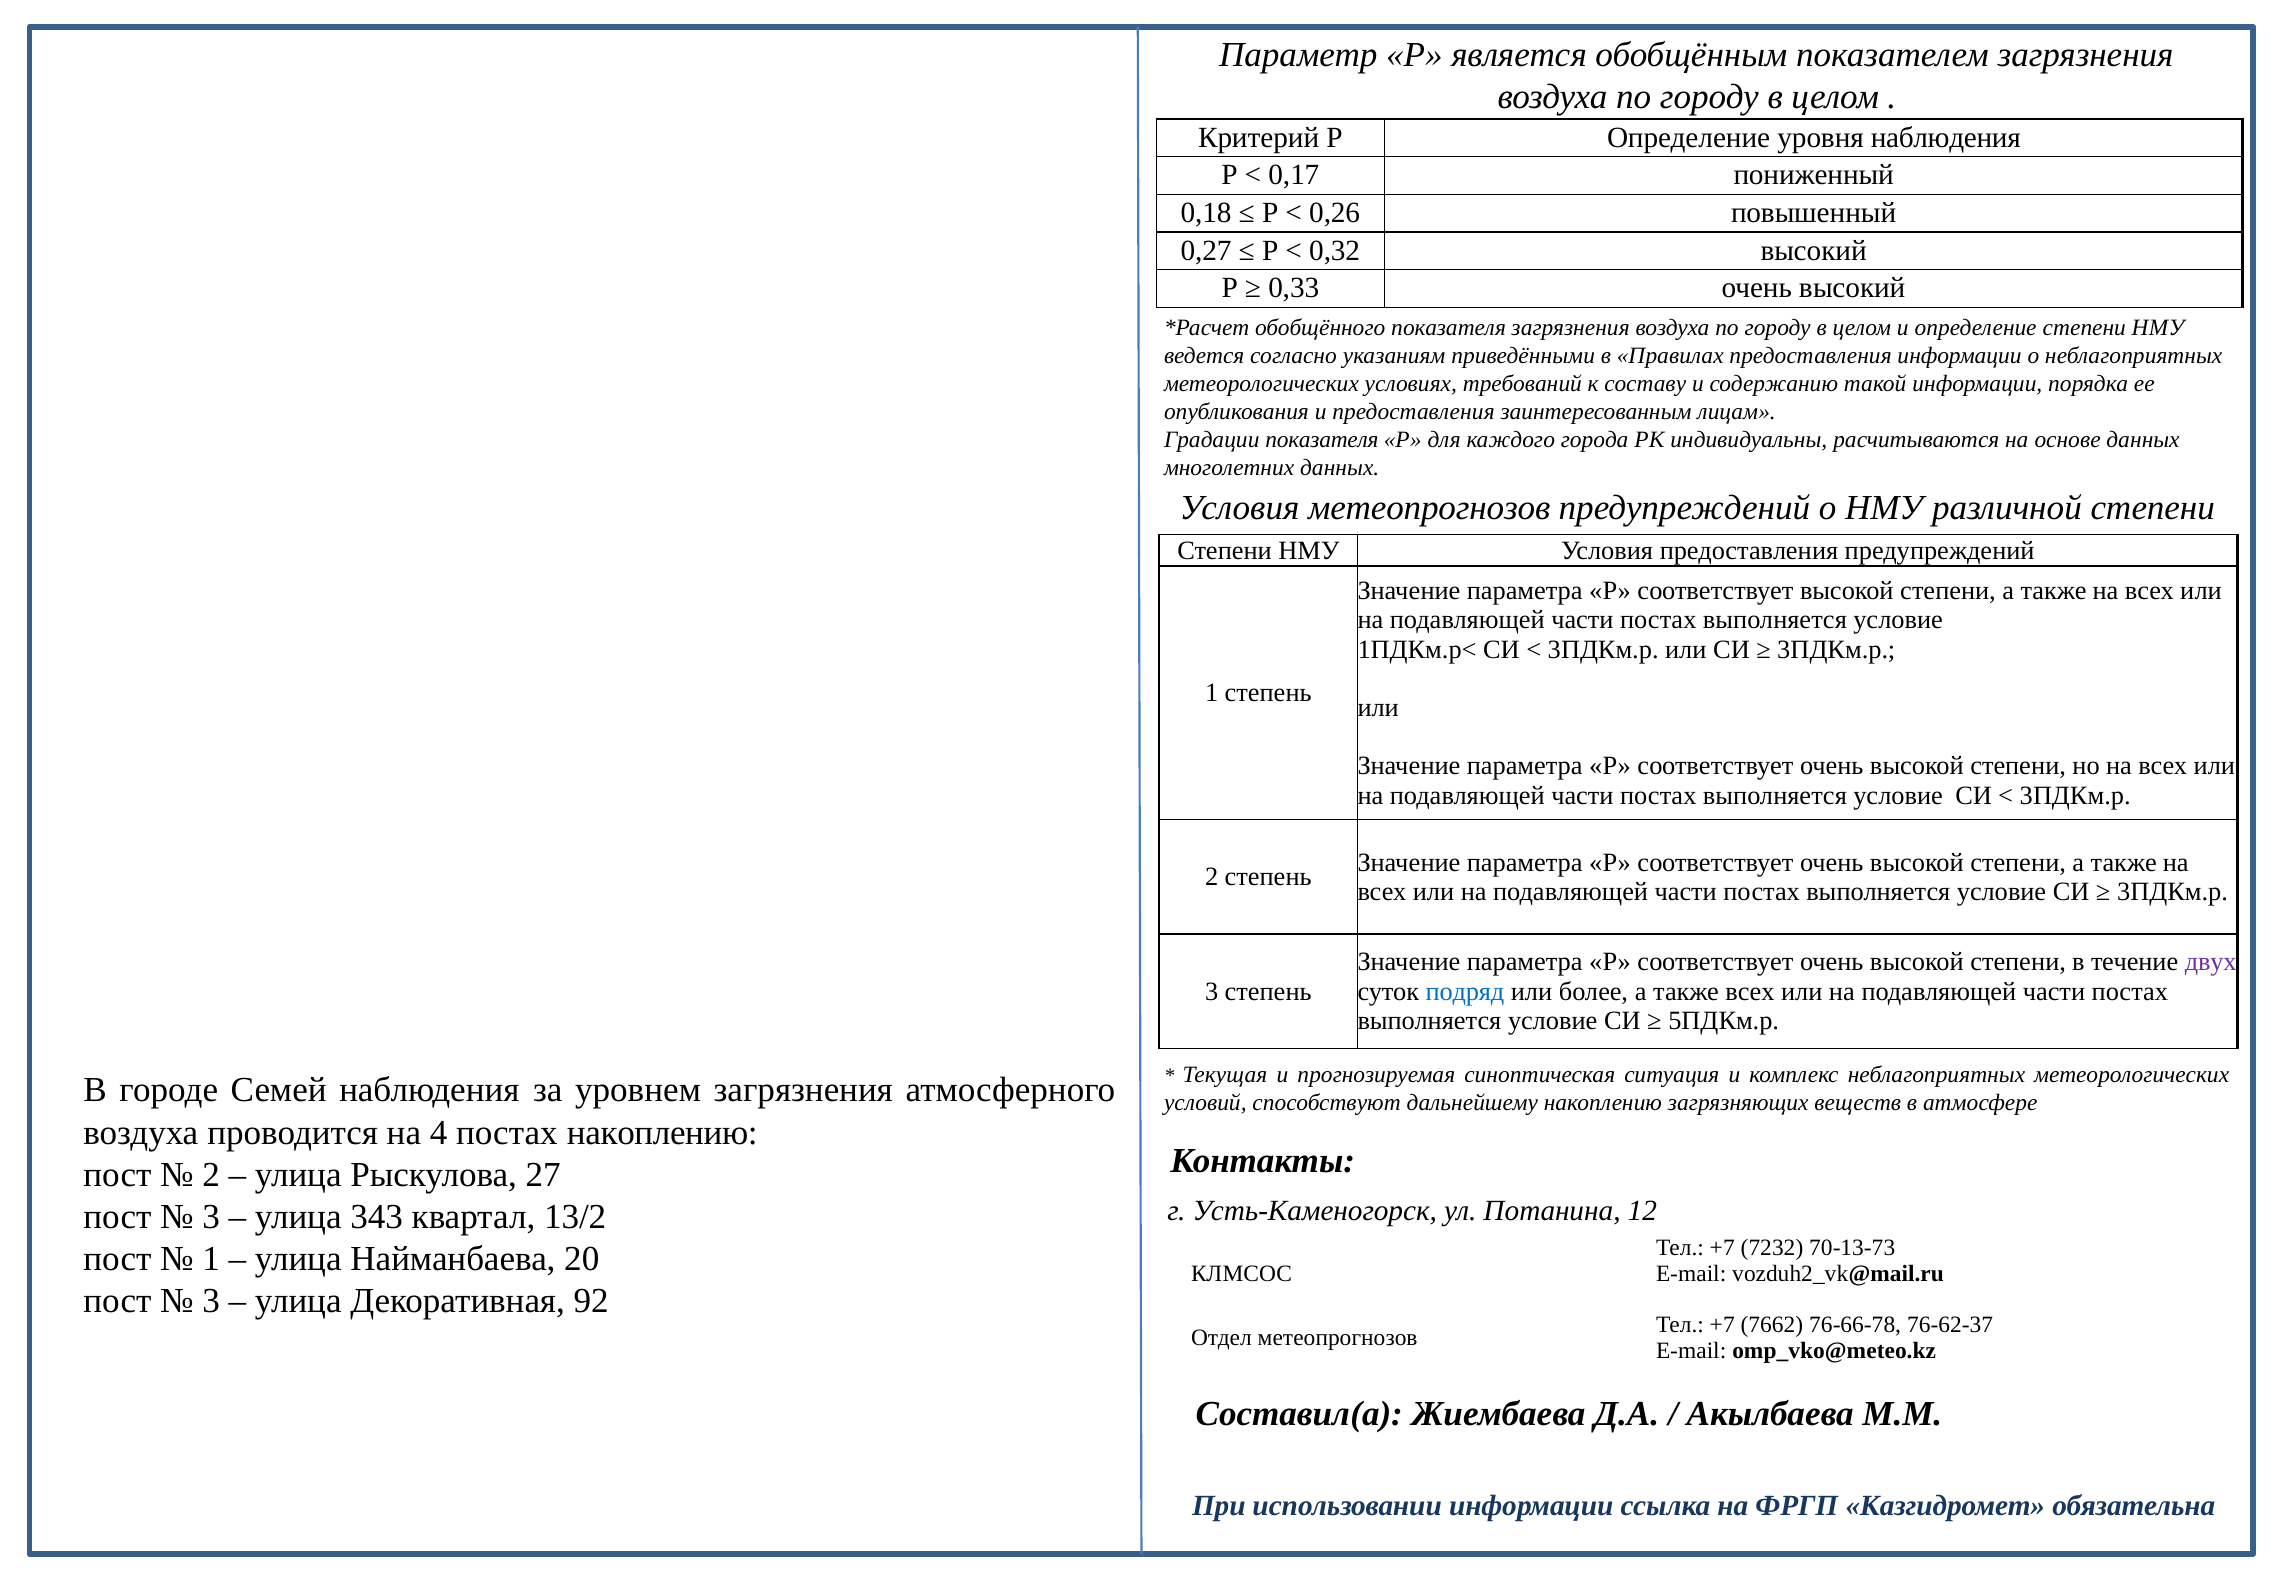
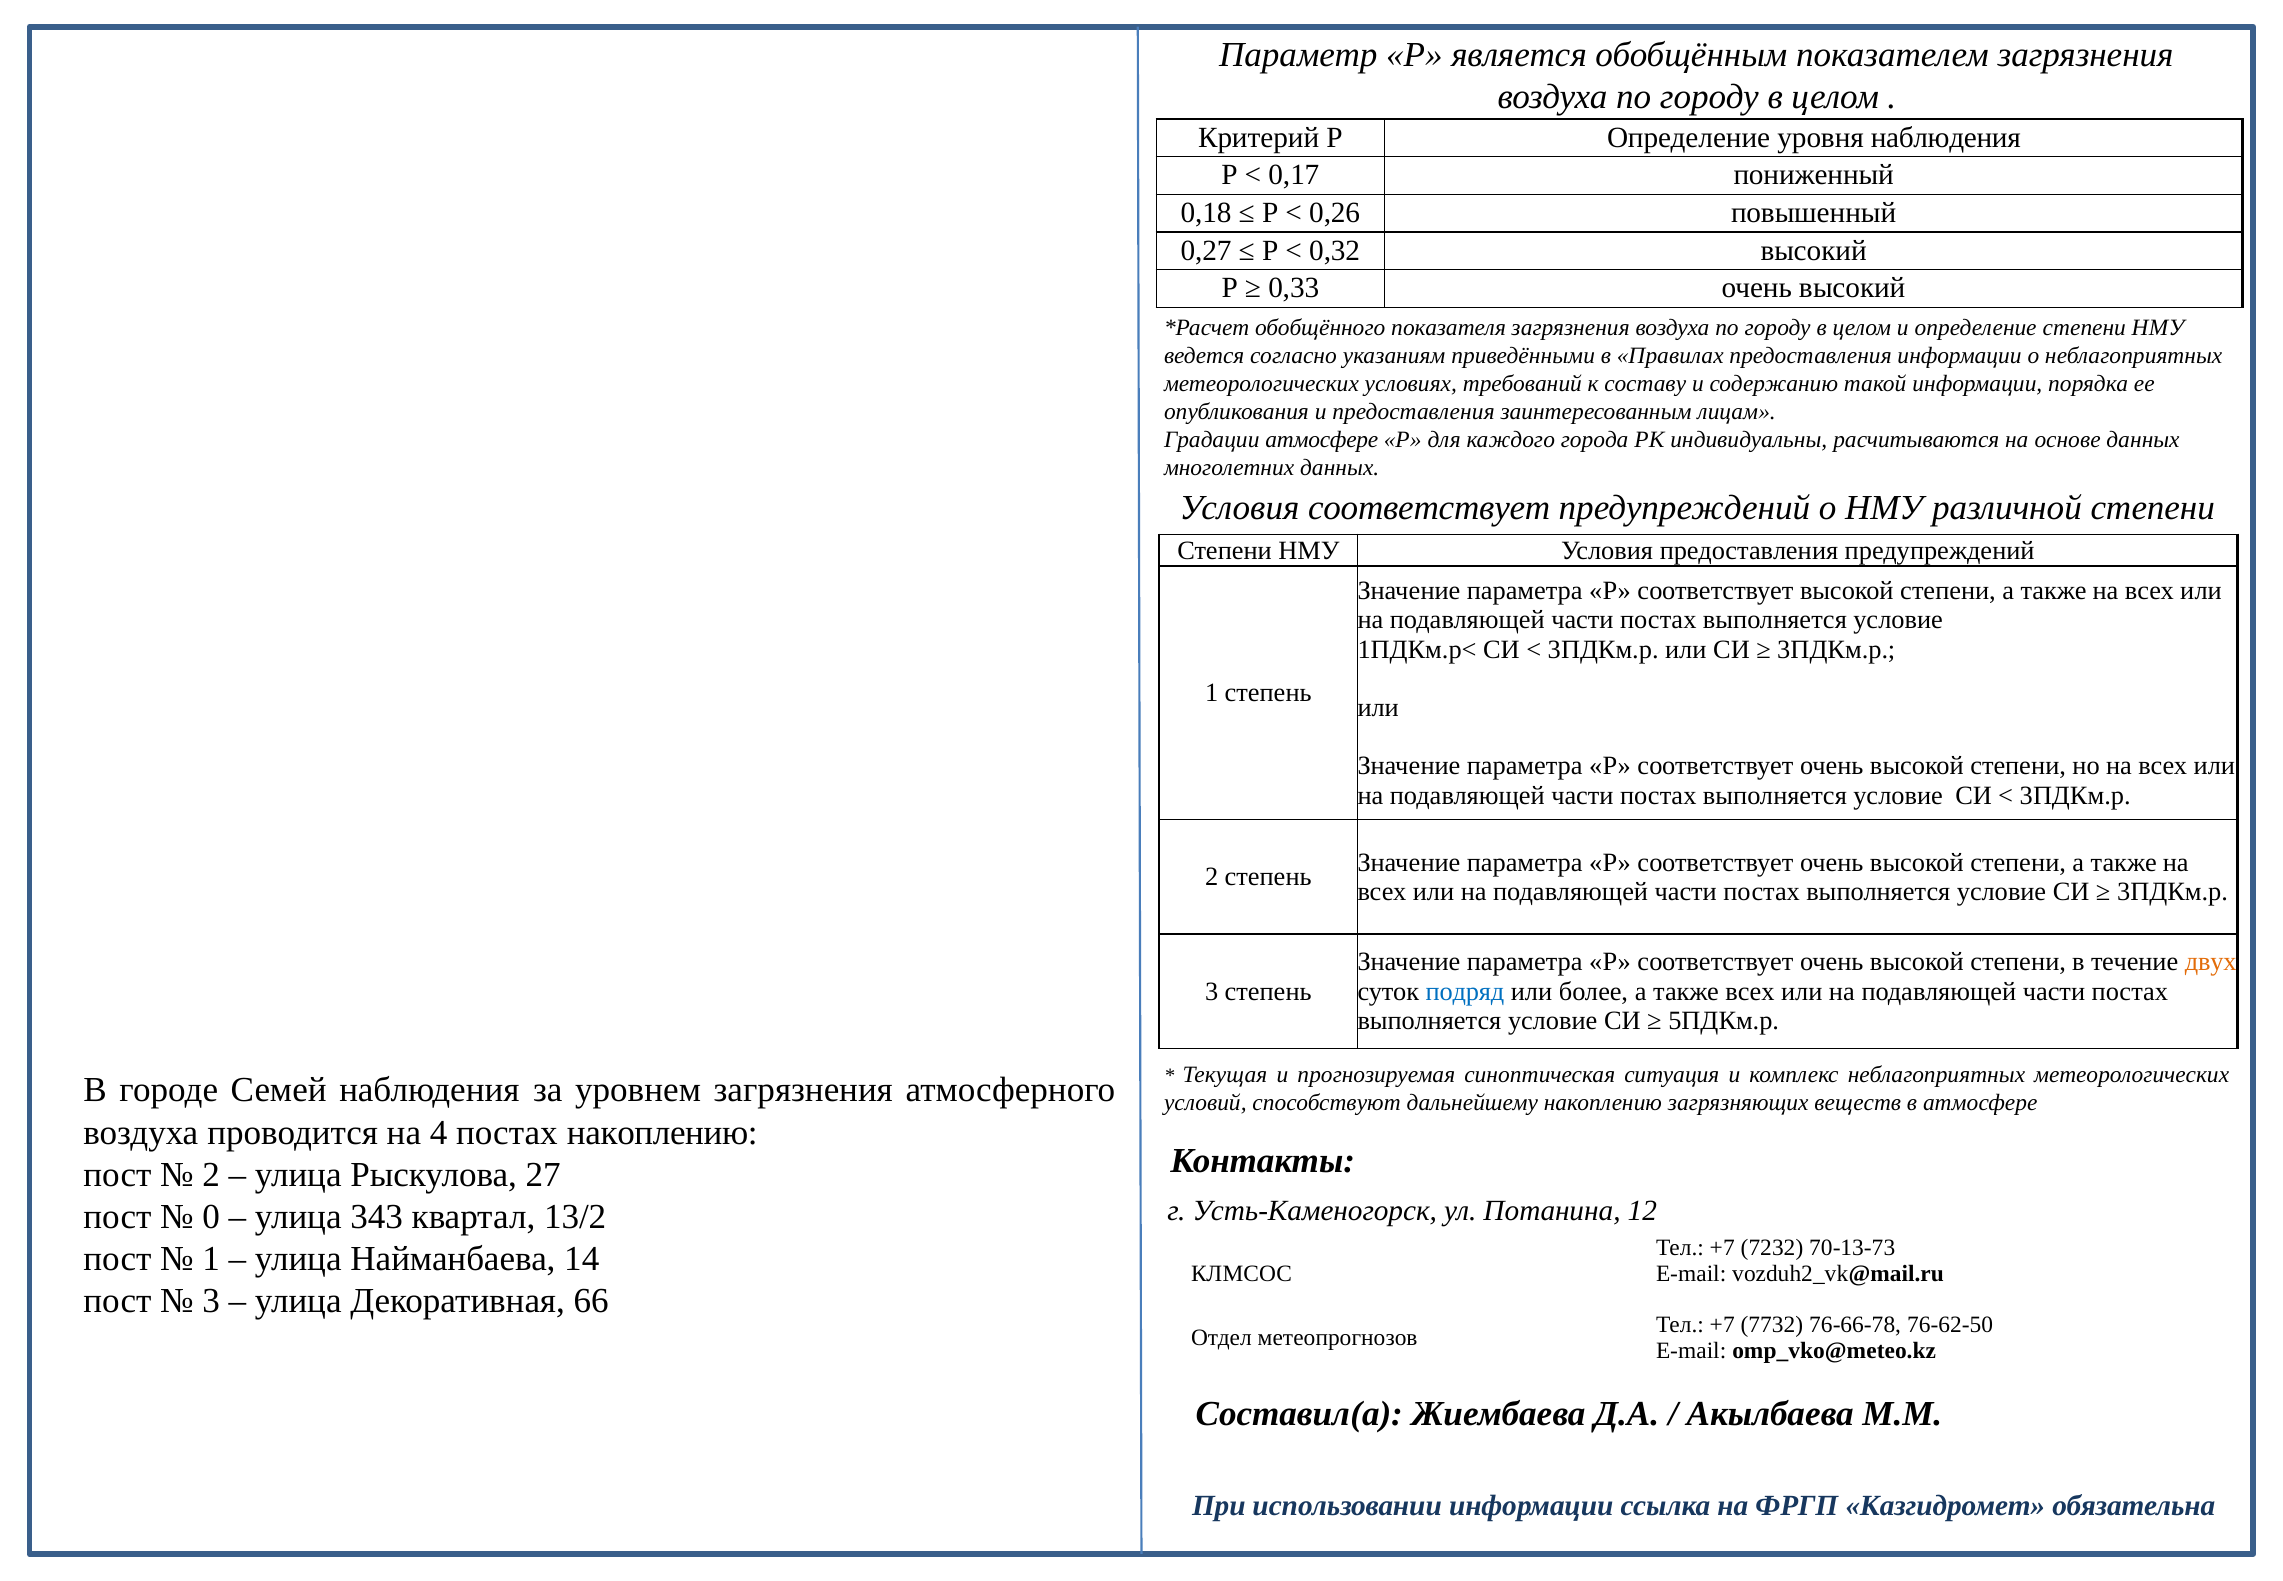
Градации показателя: показателя -> атмосфере (1322, 440)
Условия метеопрогнозов: метеопрогнозов -> соответствует (1429, 508)
двух colour: purple -> orange (2211, 962)
3: 3 -> 0 (211, 1216)
20: 20 -> 14 (582, 1259)
92: 92 -> 66 (591, 1301)
7662: 7662 -> 7732 (1772, 1324)
76-62-37: 76-62-37 -> 76-62-50 (1950, 1324)
